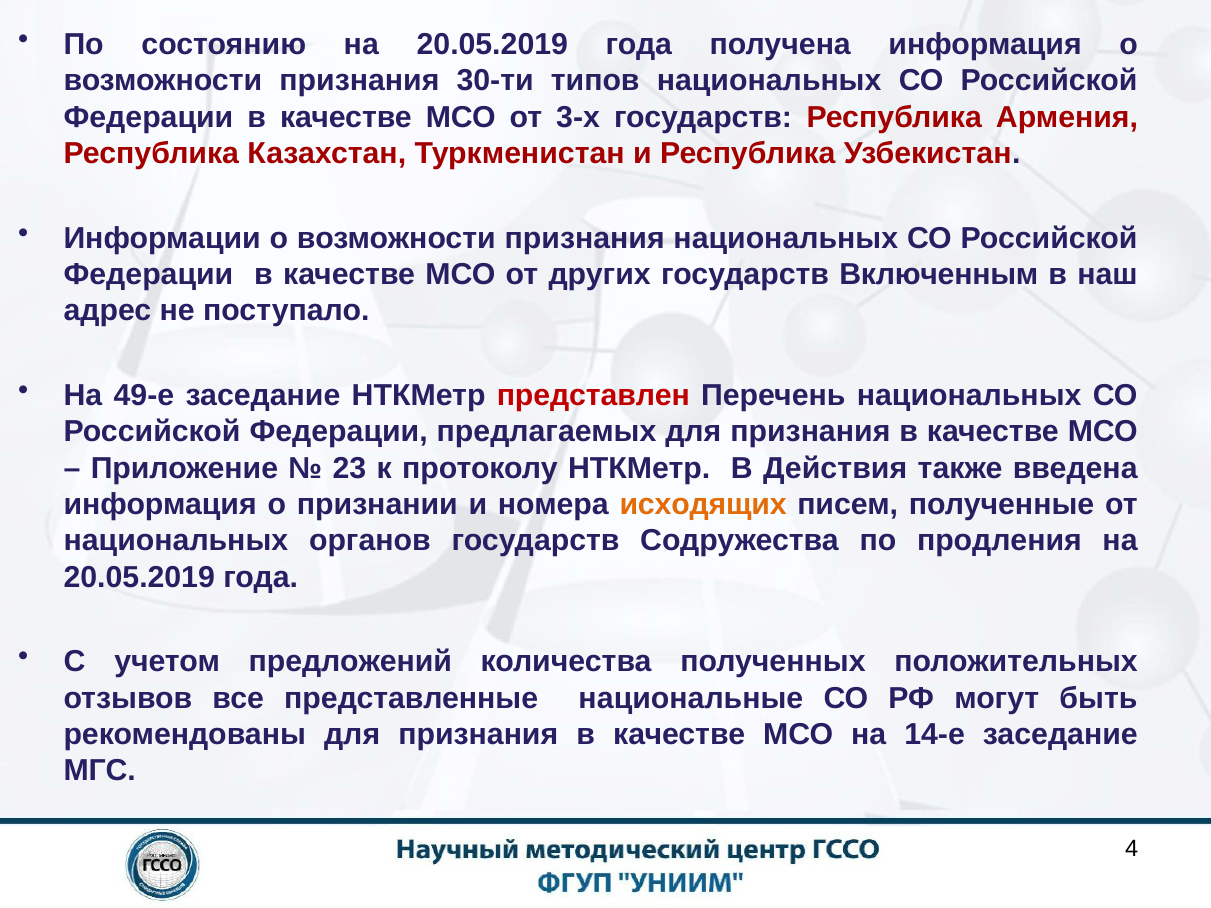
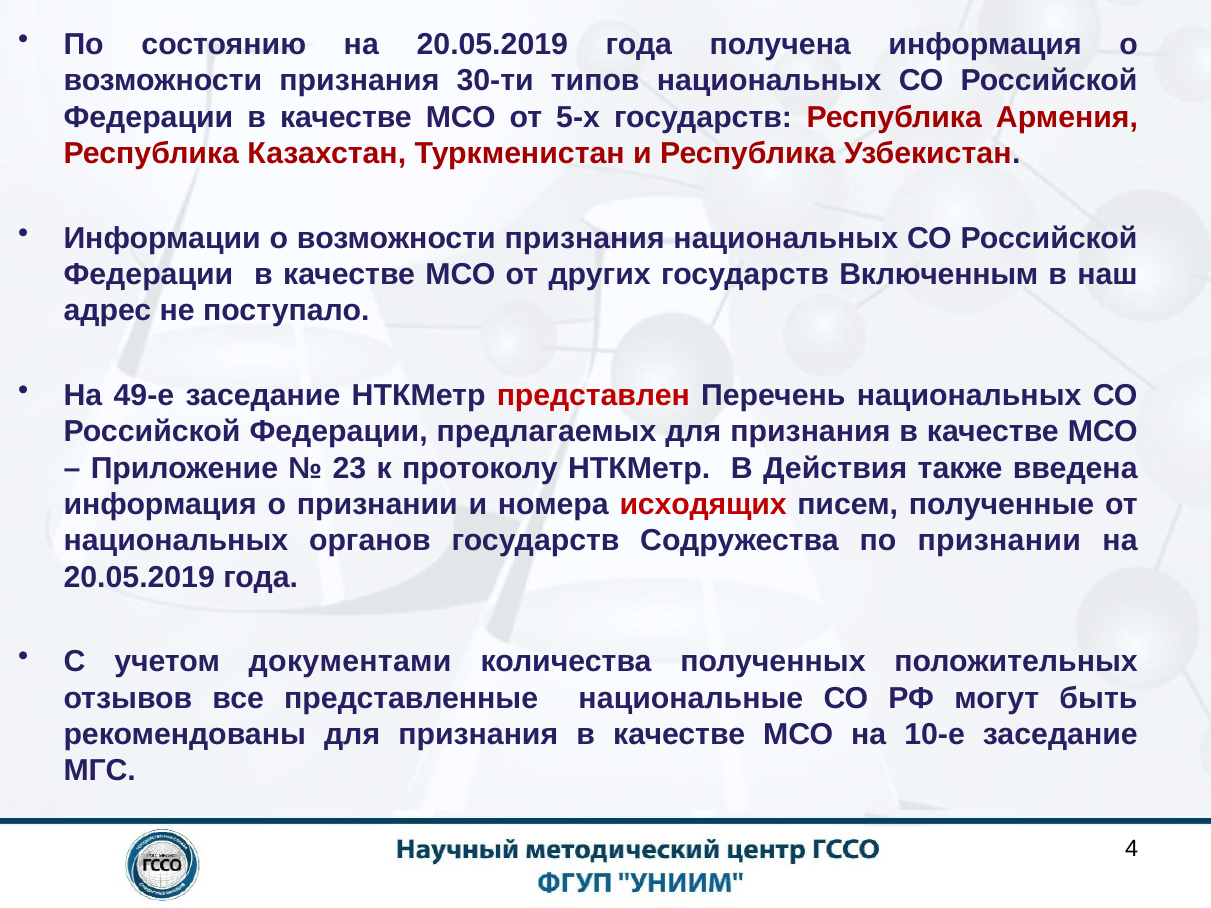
3-х: 3-х -> 5-х (578, 117)
исходящих colour: orange -> red (703, 505)
по продления: продления -> признании (999, 541)
предложений: предложений -> документами (350, 662)
14-е: 14-е -> 10-е (935, 735)
